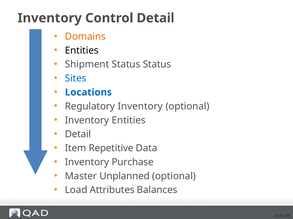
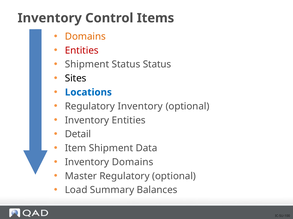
Control Detail: Detail -> Items (155, 18)
Entities colour: black -> red (82, 51)
Sites colour: blue -> black (76, 79)
Item Repetitive: Repetitive -> Shipment (111, 149)
Inventory Purchase: Purchase -> Domains (133, 163)
Master Unplanned: Unplanned -> Regulatory (125, 177)
Attributes: Attributes -> Summary (112, 191)
